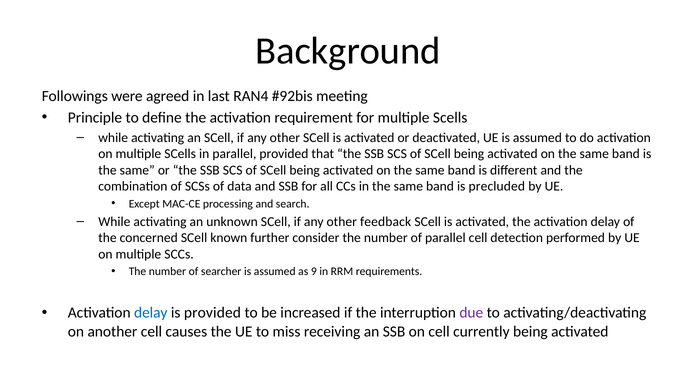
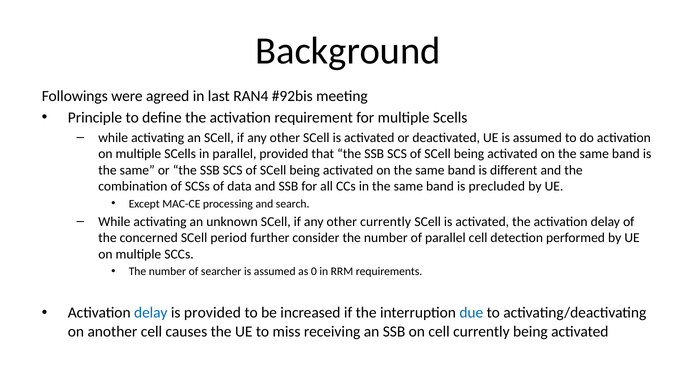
other feedback: feedback -> currently (386, 221)
known: known -> period (229, 238)
9: 9 -> 0 (314, 271)
due colour: purple -> blue (471, 312)
